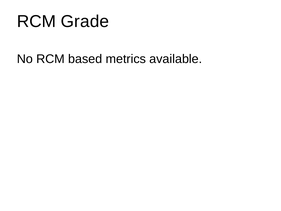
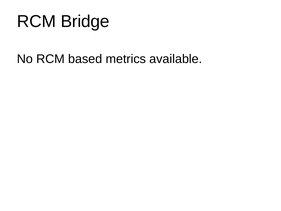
Grade: Grade -> Bridge (85, 21)
